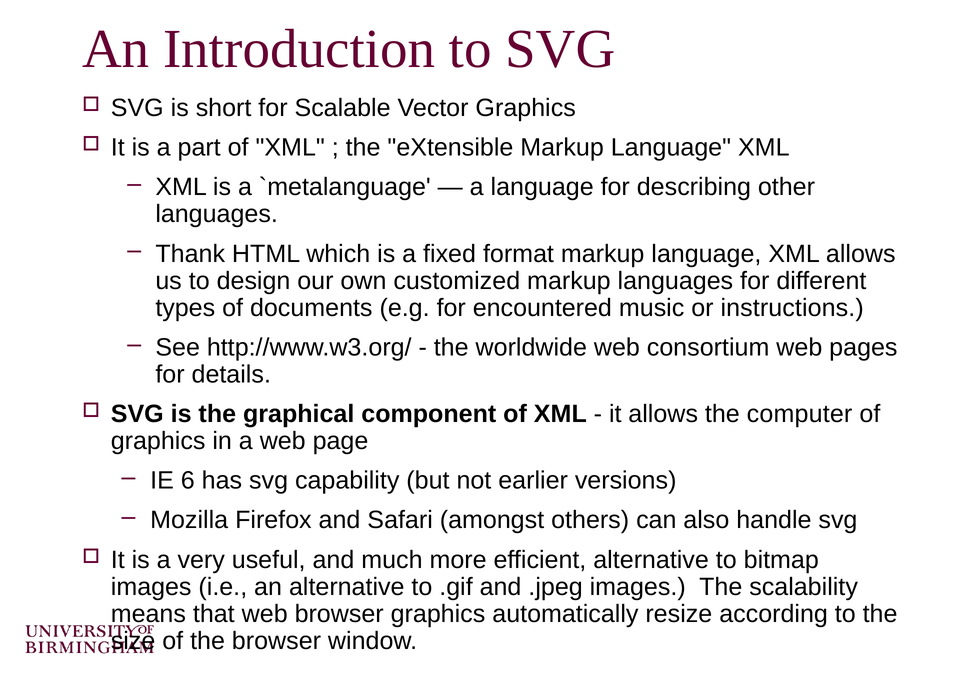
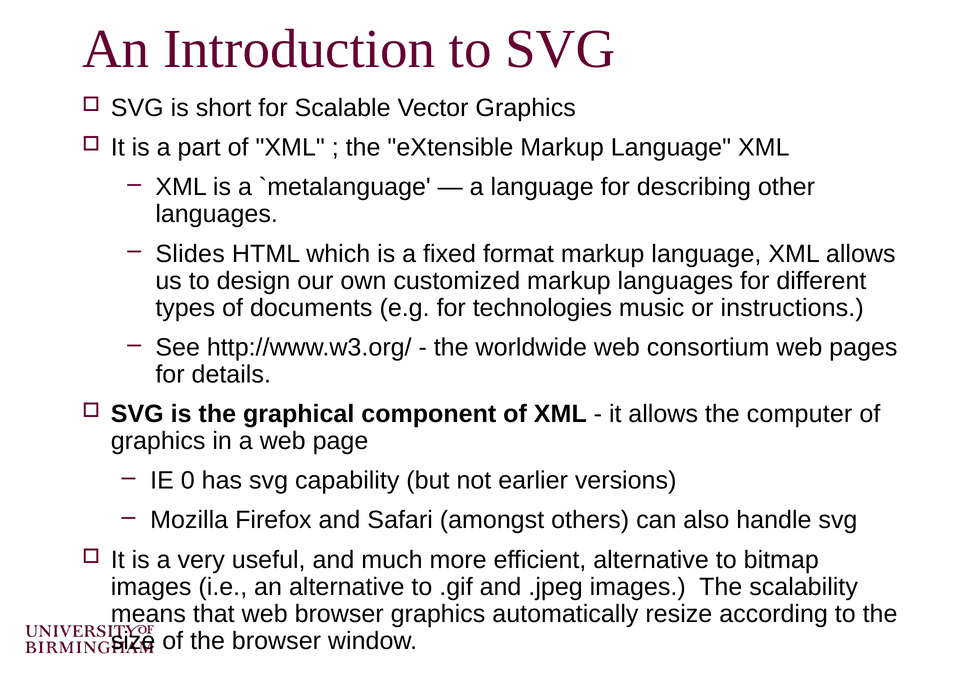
Thank: Thank -> Slides (190, 254)
encountered: encountered -> technologies (542, 308)
6: 6 -> 0 (188, 480)
